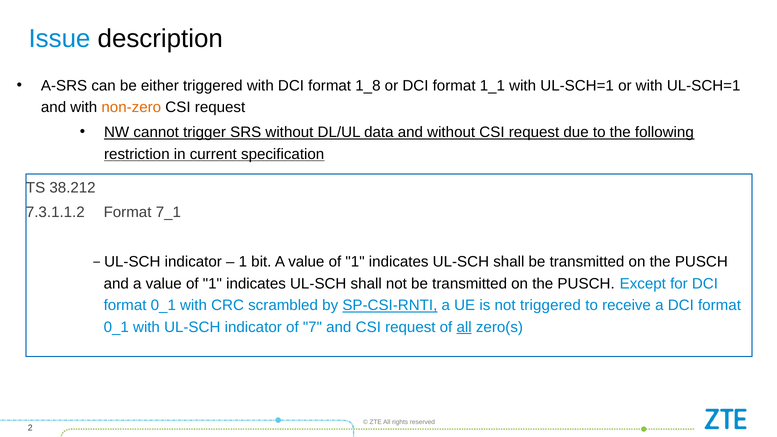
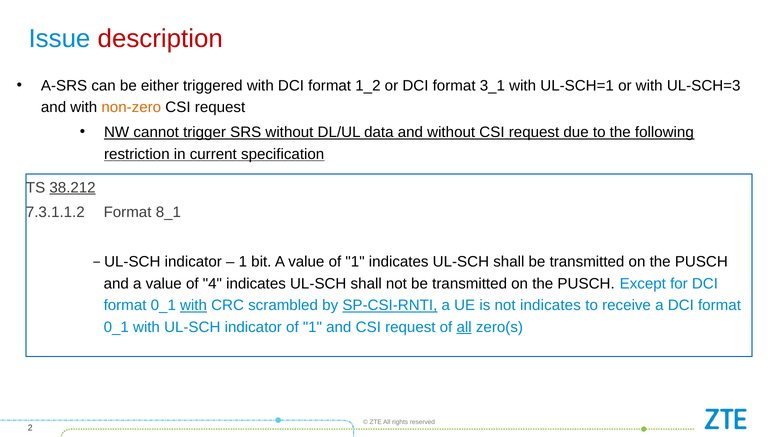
description colour: black -> red (160, 39)
1_8: 1_8 -> 1_2 (368, 86)
1_1: 1_1 -> 3_1 (492, 86)
or with UL-SCH=1: UL-SCH=1 -> UL-SCH=3 (704, 86)
38.212 underline: none -> present (73, 188)
7_1: 7_1 -> 8_1 (168, 212)
1: 1 -> 4 (212, 284)
with underline: none -> present (193, 305)
not triggered: triggered -> indicates (550, 305)
indicator of 7: 7 -> 1 (312, 327)
